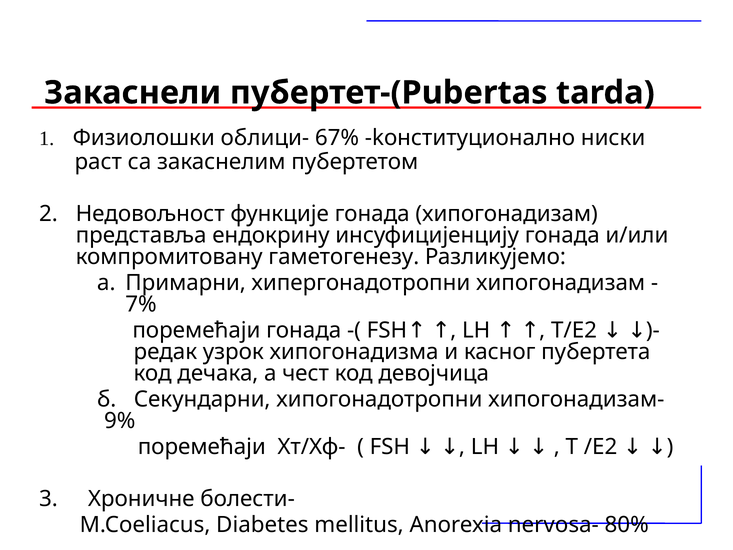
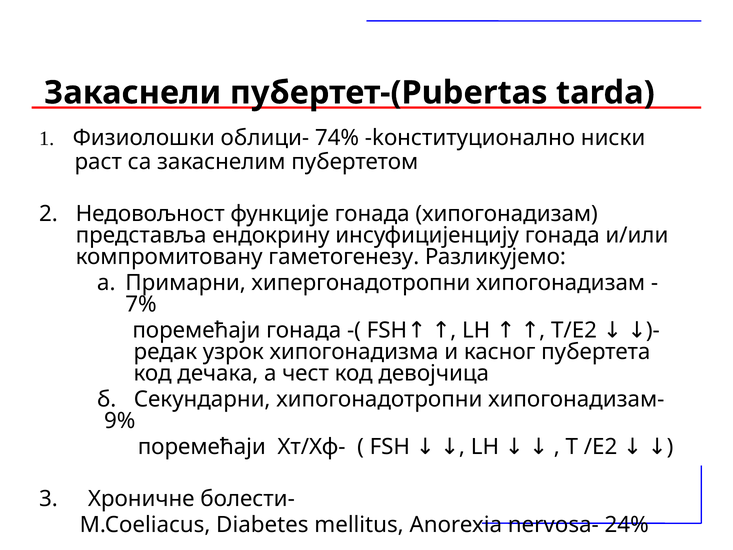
67%: 67% -> 74% (337, 138)
80%: 80% -> 24% (627, 525)
